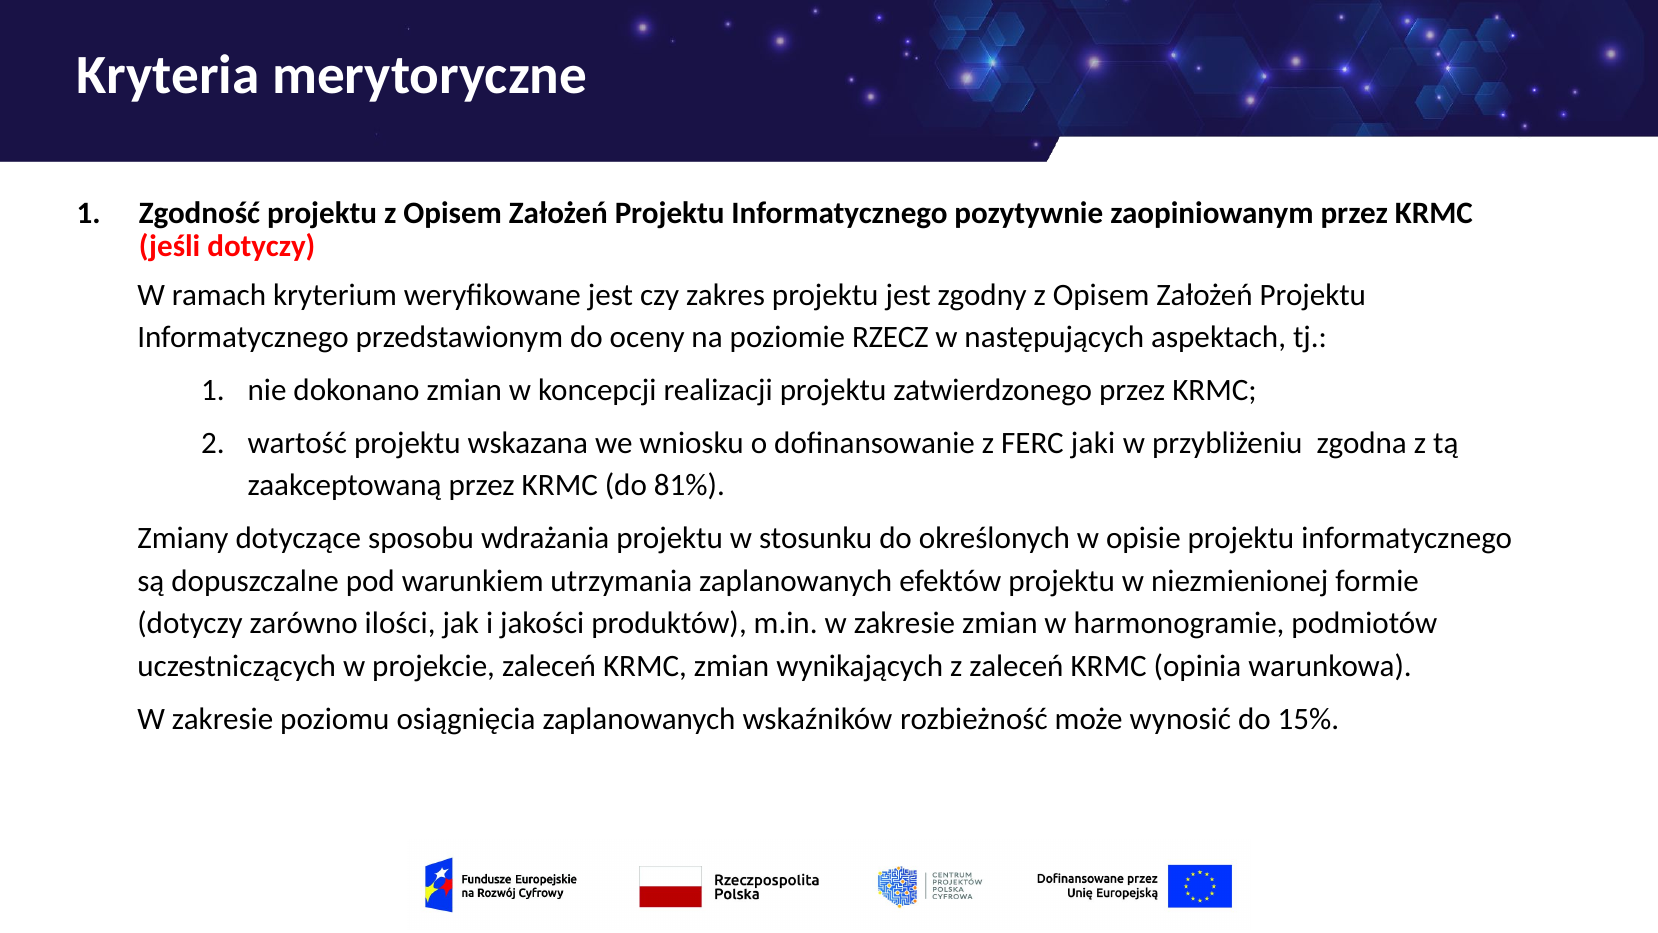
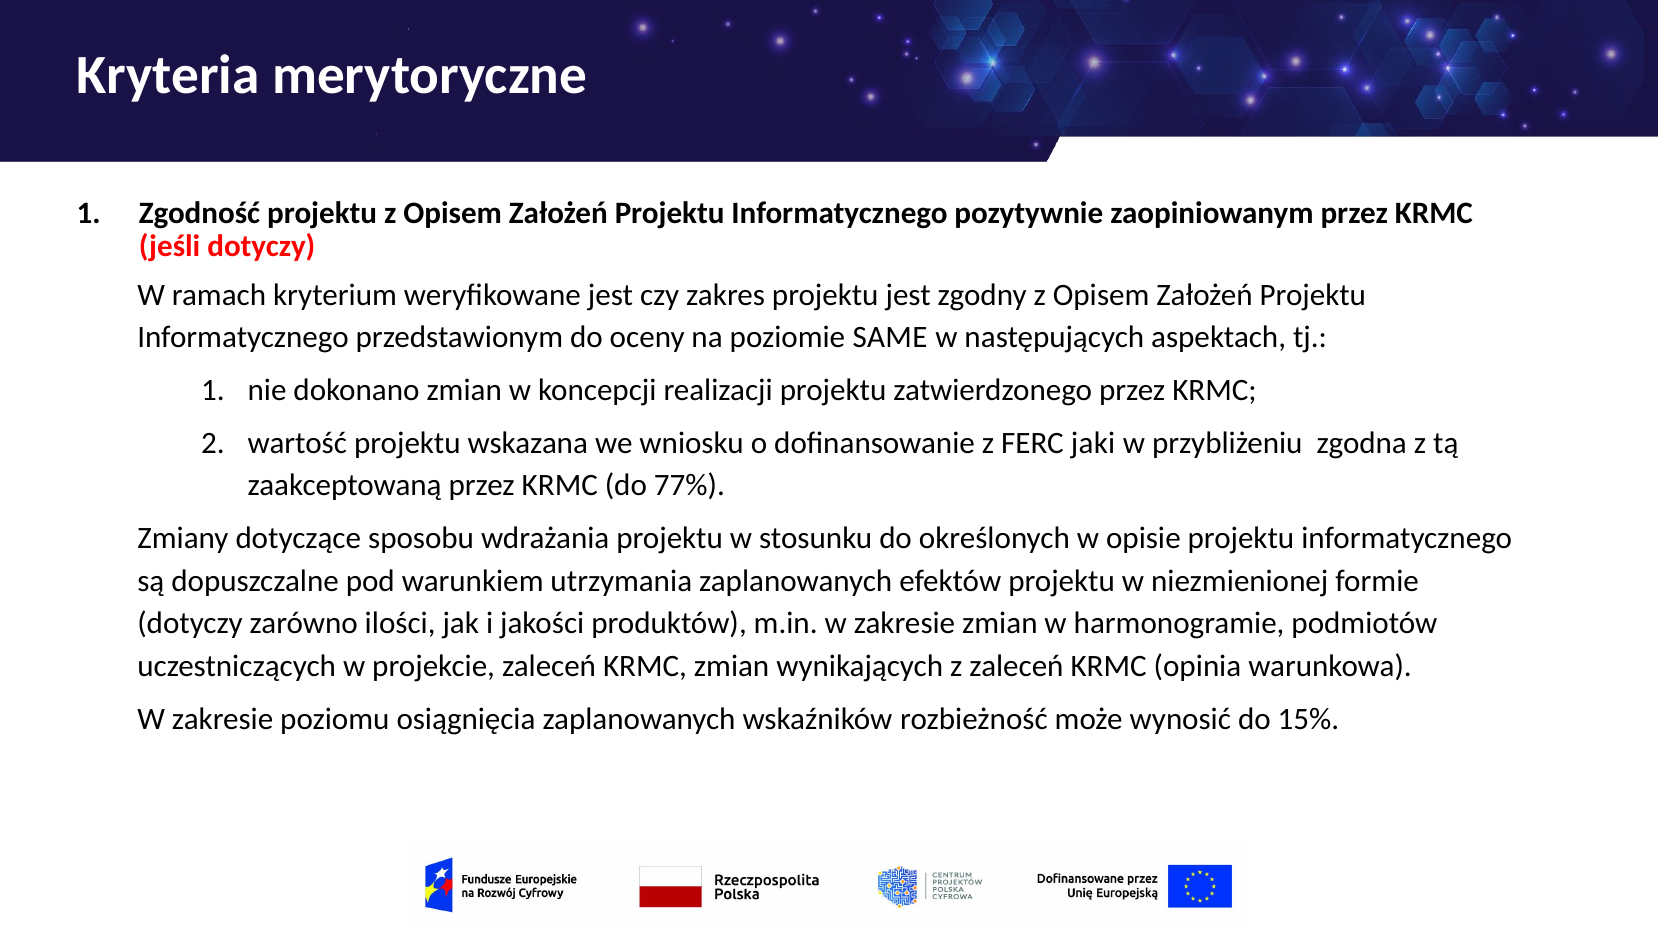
RZECZ: RZECZ -> SAME (890, 337)
81%: 81% -> 77% (689, 485)
